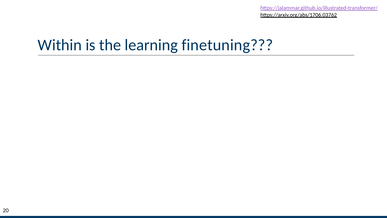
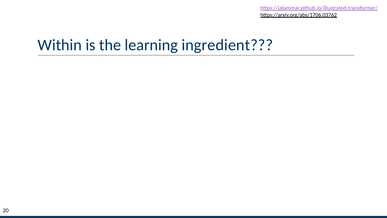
finetuning: finetuning -> ingredient (227, 45)
